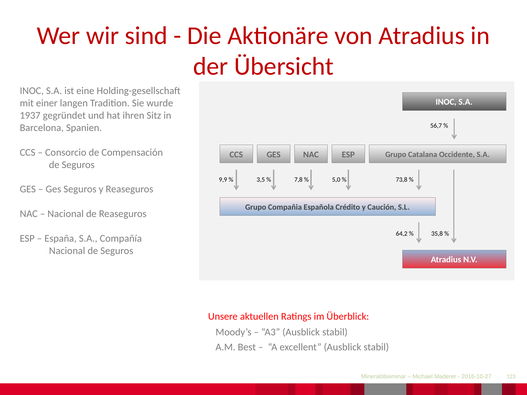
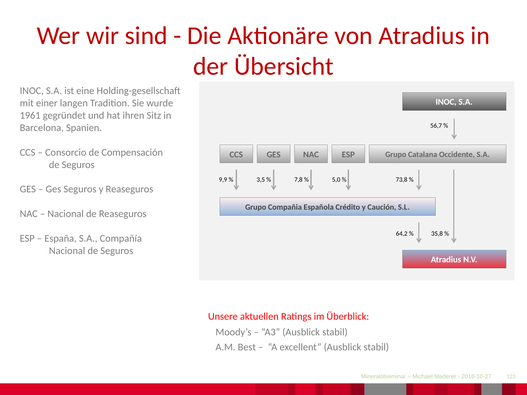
1937: 1937 -> 1961 (30, 116)
